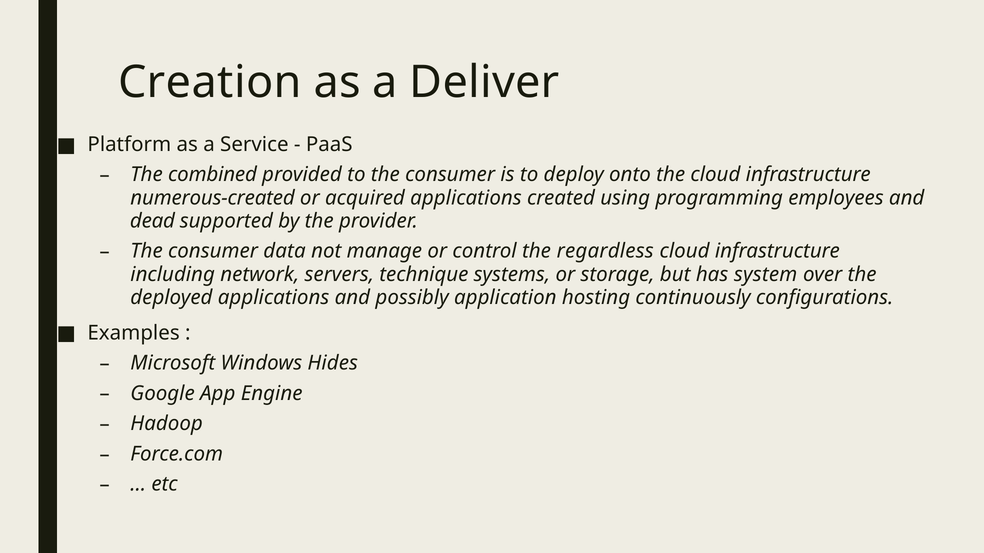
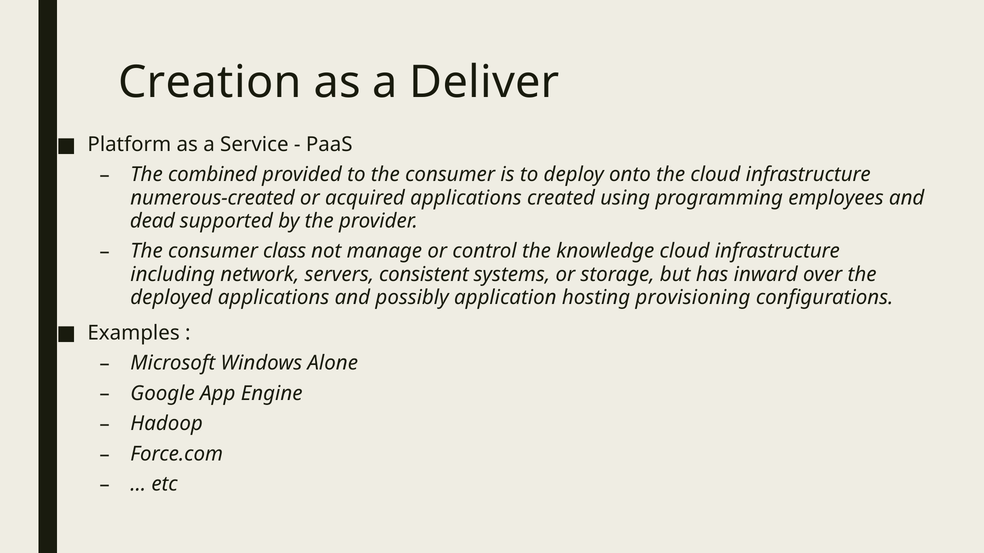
data: data -> class (285, 251)
regardless: regardless -> knowledge (605, 251)
technique: technique -> consistent (424, 275)
system: system -> inward (766, 275)
continuously: continuously -> provisioning (693, 298)
Hides: Hides -> Alone (333, 363)
